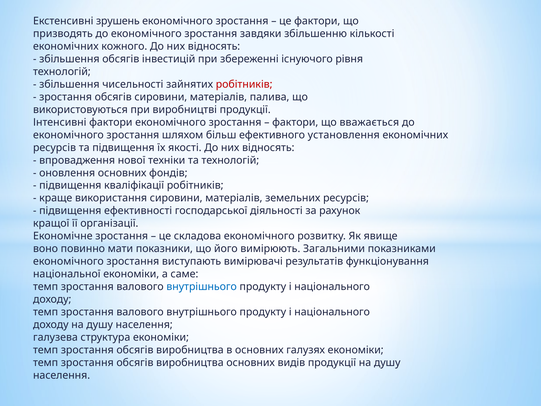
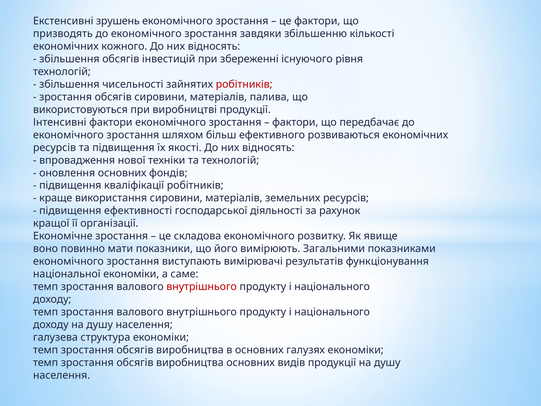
вважається: вважається -> передбачає (369, 122)
установлення: установлення -> розвиваються (344, 135)
внутрішнього colour: blue -> red (202, 287)
